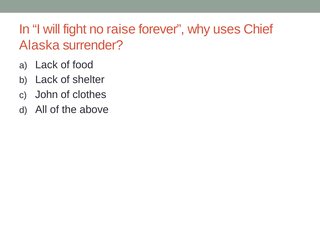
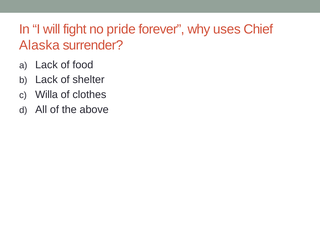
raise: raise -> pride (121, 29)
John: John -> Willa (47, 95)
